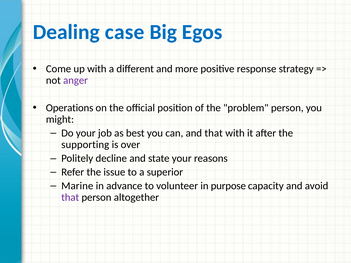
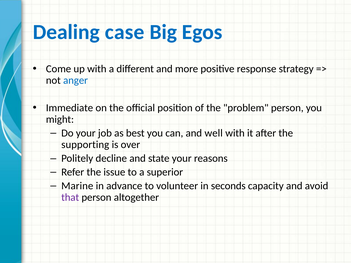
anger colour: purple -> blue (76, 80)
Operations: Operations -> Immediate (70, 108)
and that: that -> well (214, 133)
purpose: purpose -> seconds (228, 186)
